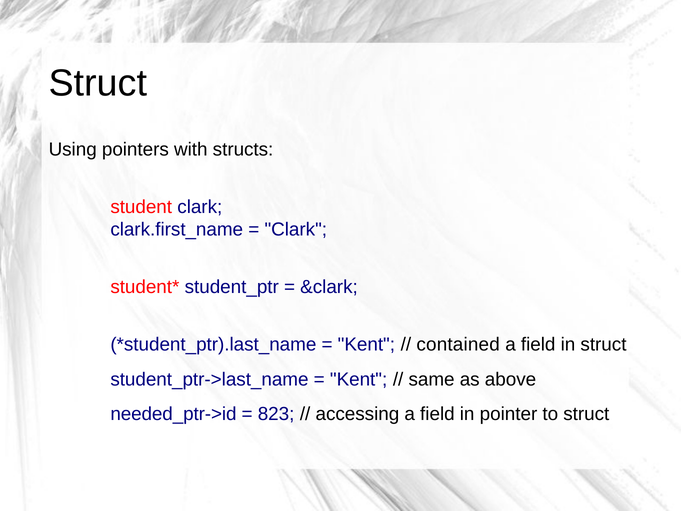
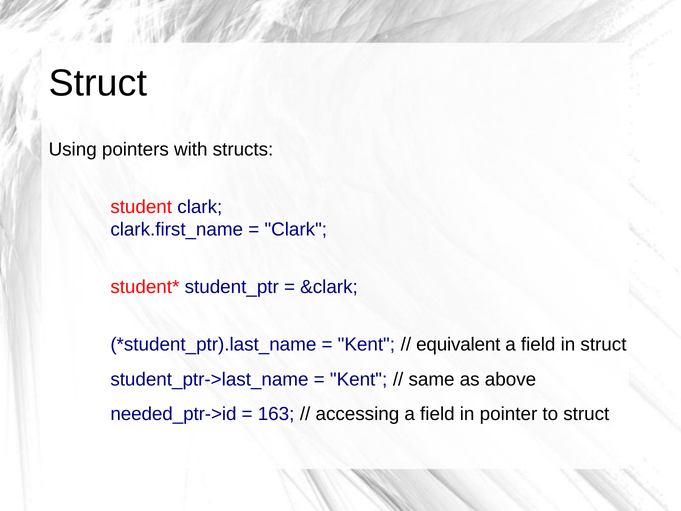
contained: contained -> equivalent (458, 344)
823: 823 -> 163 (276, 414)
